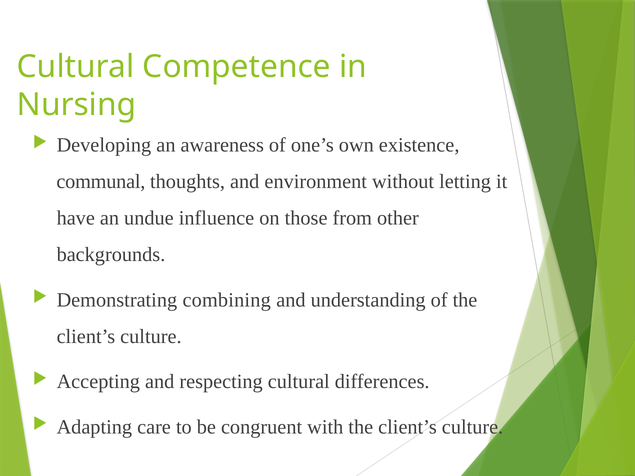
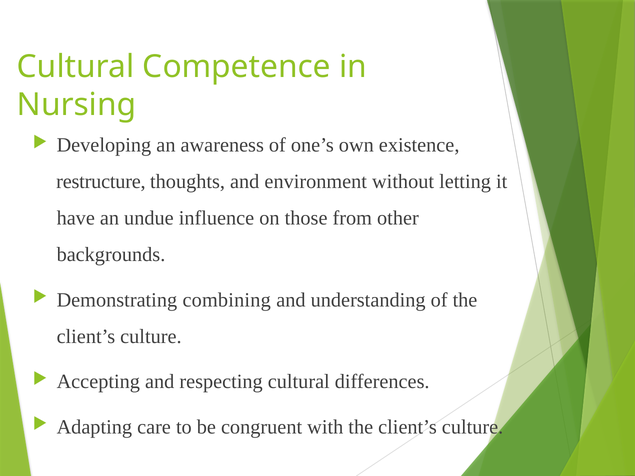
communal: communal -> restructure (101, 182)
